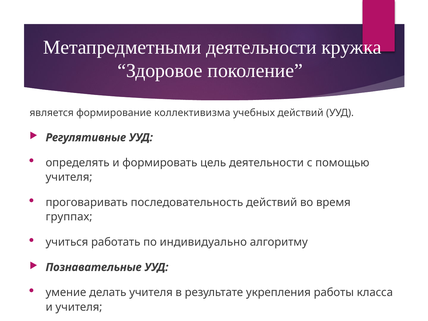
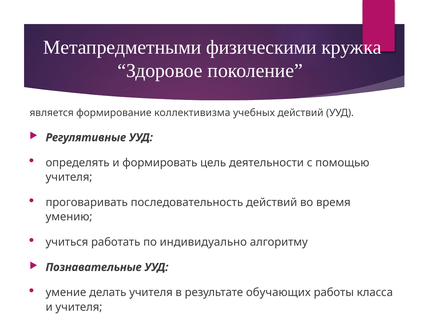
Метапредметными деятельности: деятельности -> физическими (261, 47)
группах: группах -> умению (69, 217)
укрепления: укрепления -> обучающих (278, 292)
